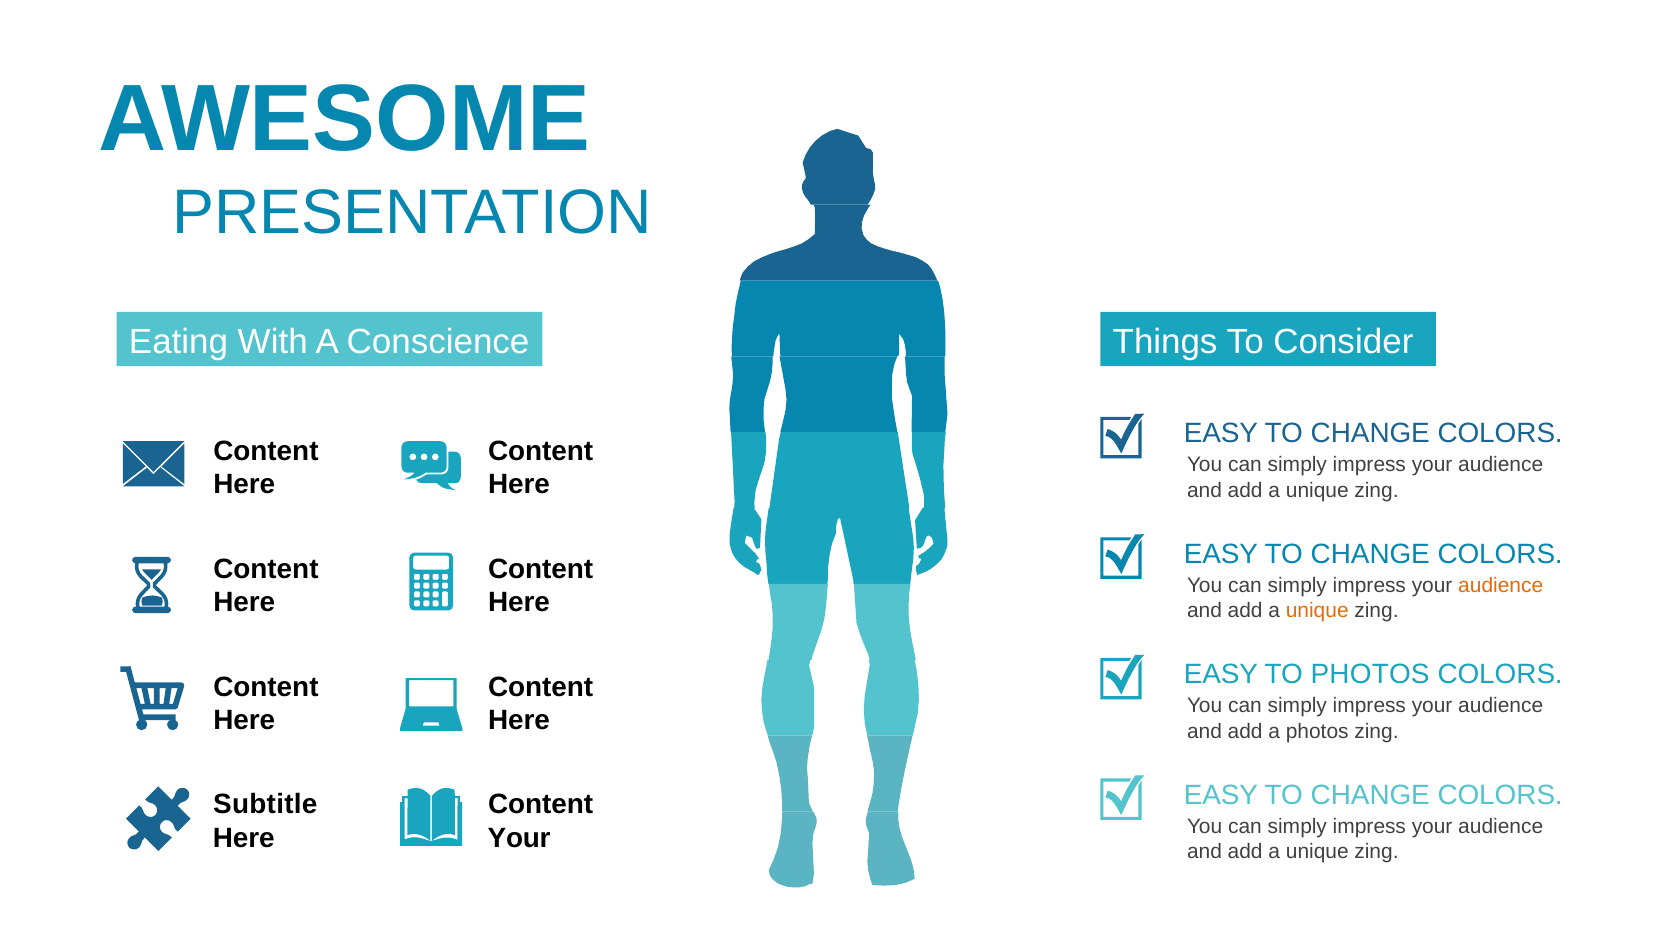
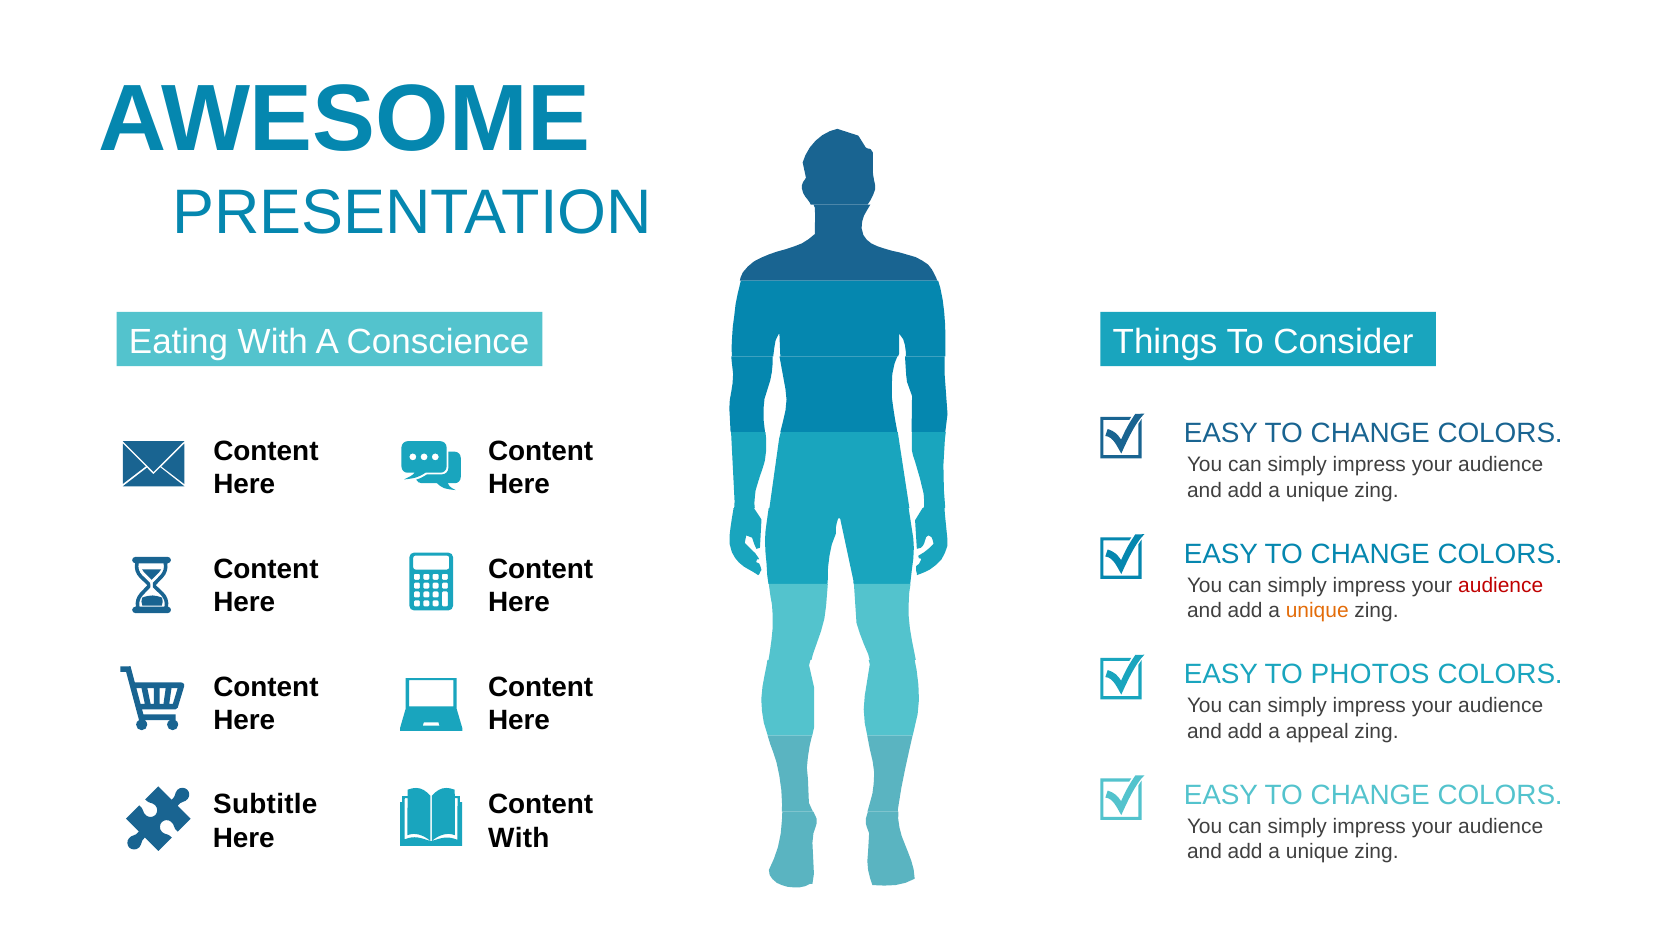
audience colour: orange -> red (1501, 586)
a photos: photos -> appeal (1317, 731)
Your: Your -> With (519, 838)
